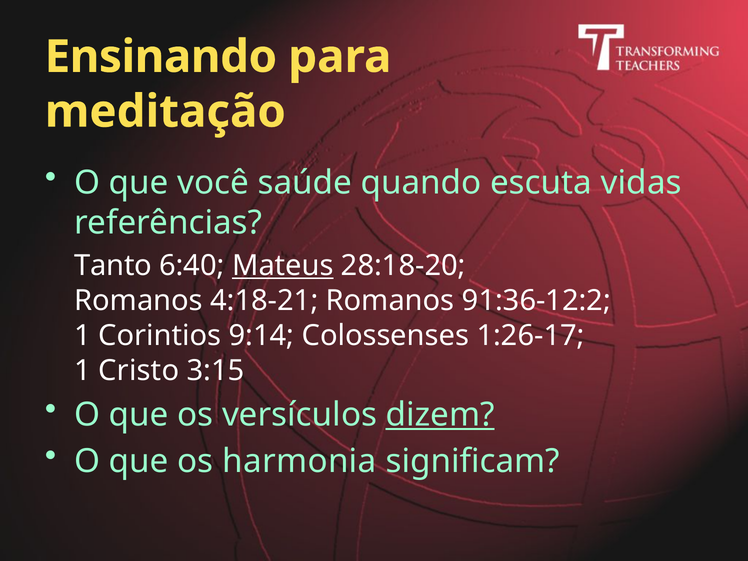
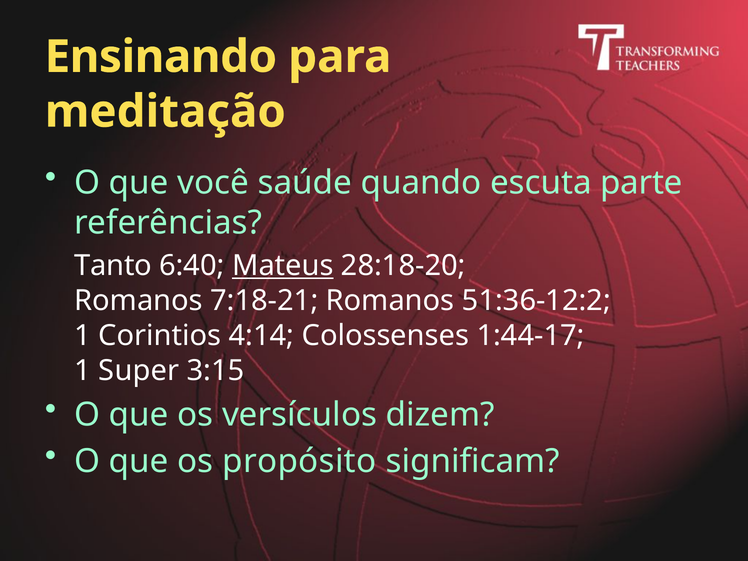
vidas: vidas -> parte (641, 183)
4:18-21: 4:18-21 -> 7:18-21 (264, 301)
91:36-12:2: 91:36-12:2 -> 51:36-12:2 (536, 301)
9:14: 9:14 -> 4:14 (262, 335)
1:26-17: 1:26-17 -> 1:44-17 (531, 335)
Cristo: Cristo -> Super (139, 370)
dizem underline: present -> none (440, 415)
harmonia: harmonia -> propósito (299, 461)
